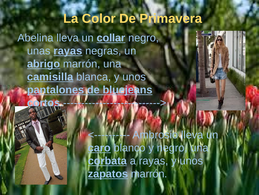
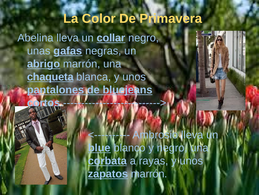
unas rayas: rayas -> gafas (68, 51)
camisilla: camisilla -> chaqueta (50, 77)
caro: caro -> blue (99, 147)
